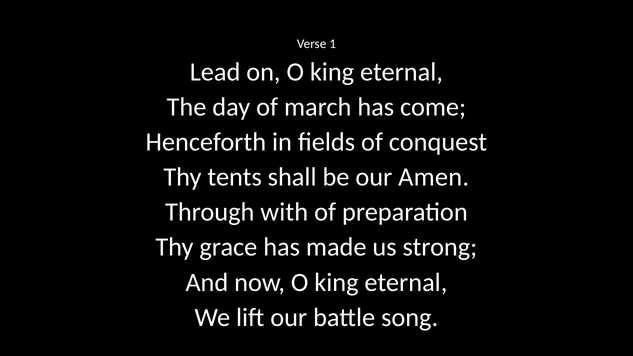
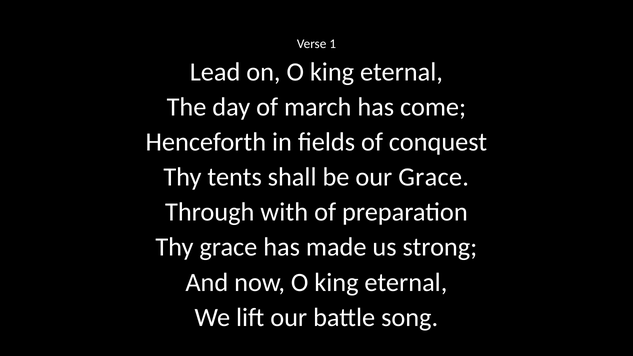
our Amen: Amen -> Grace (434, 177)
